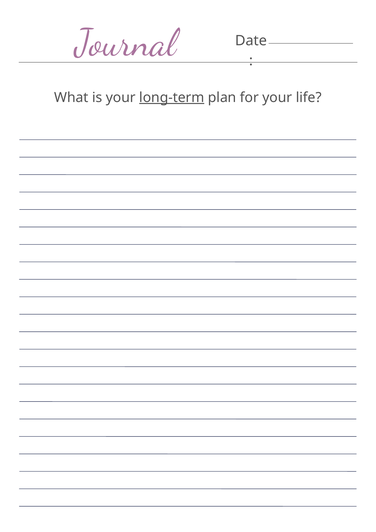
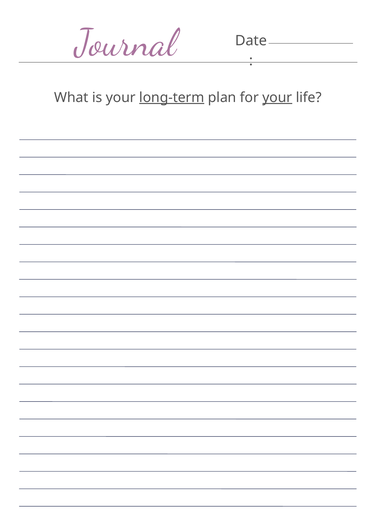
your underline: none -> present (277, 98)
